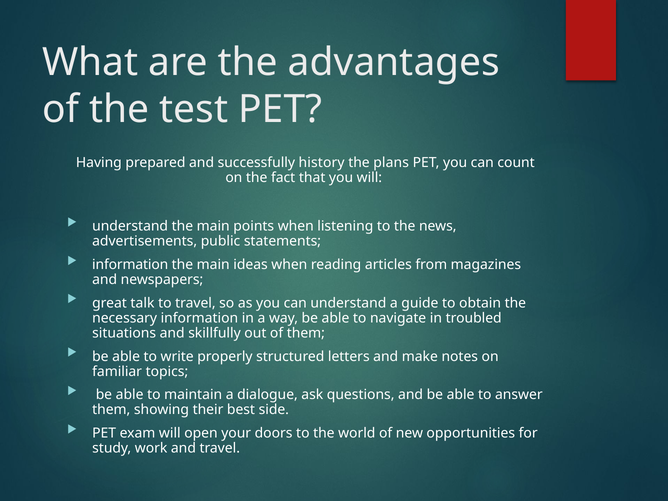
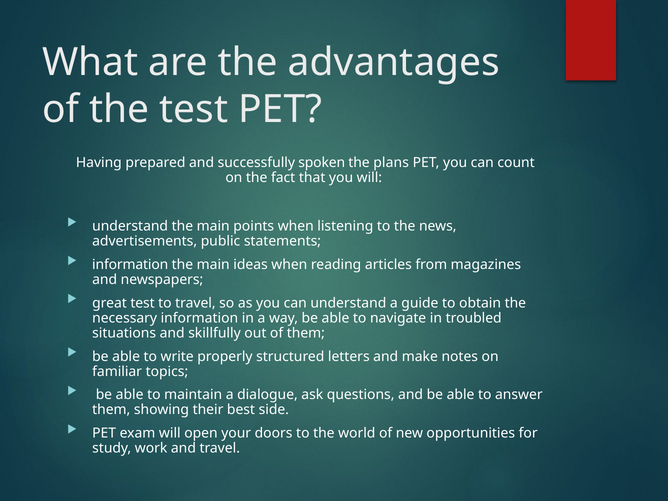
history: history -> spoken (322, 163)
great talk: talk -> test (143, 303)
